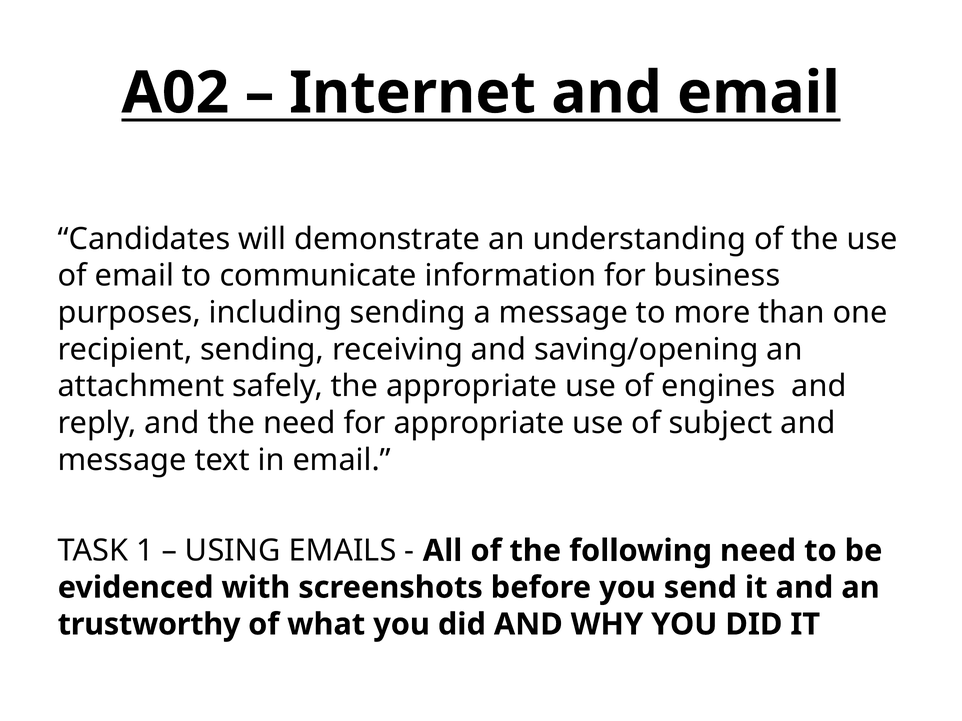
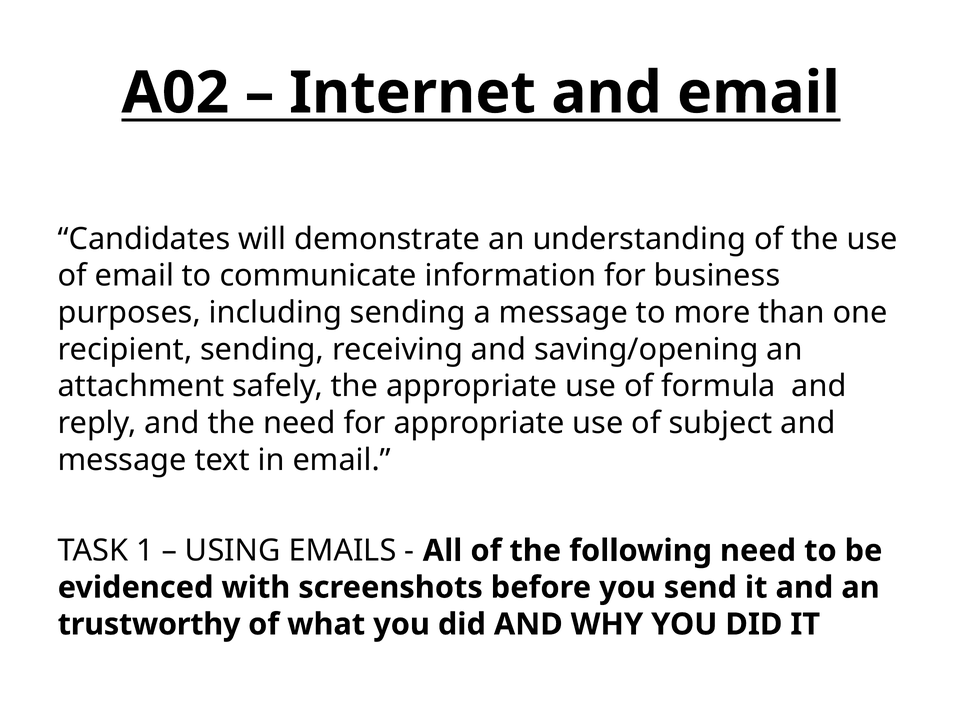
engines: engines -> formula (718, 387)
